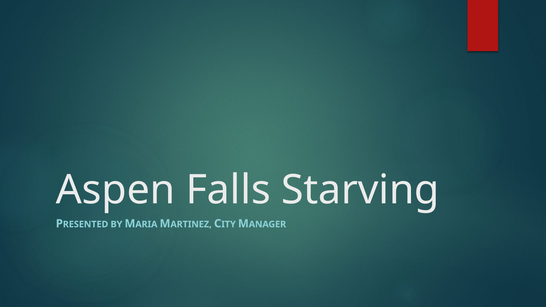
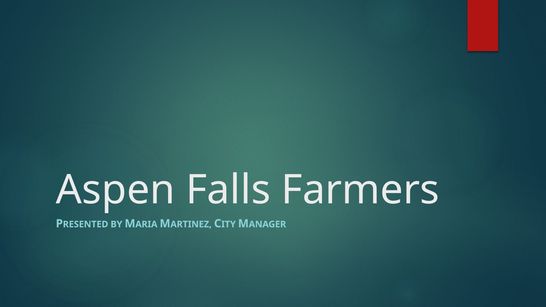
Starving: Starving -> Farmers (360, 190)
